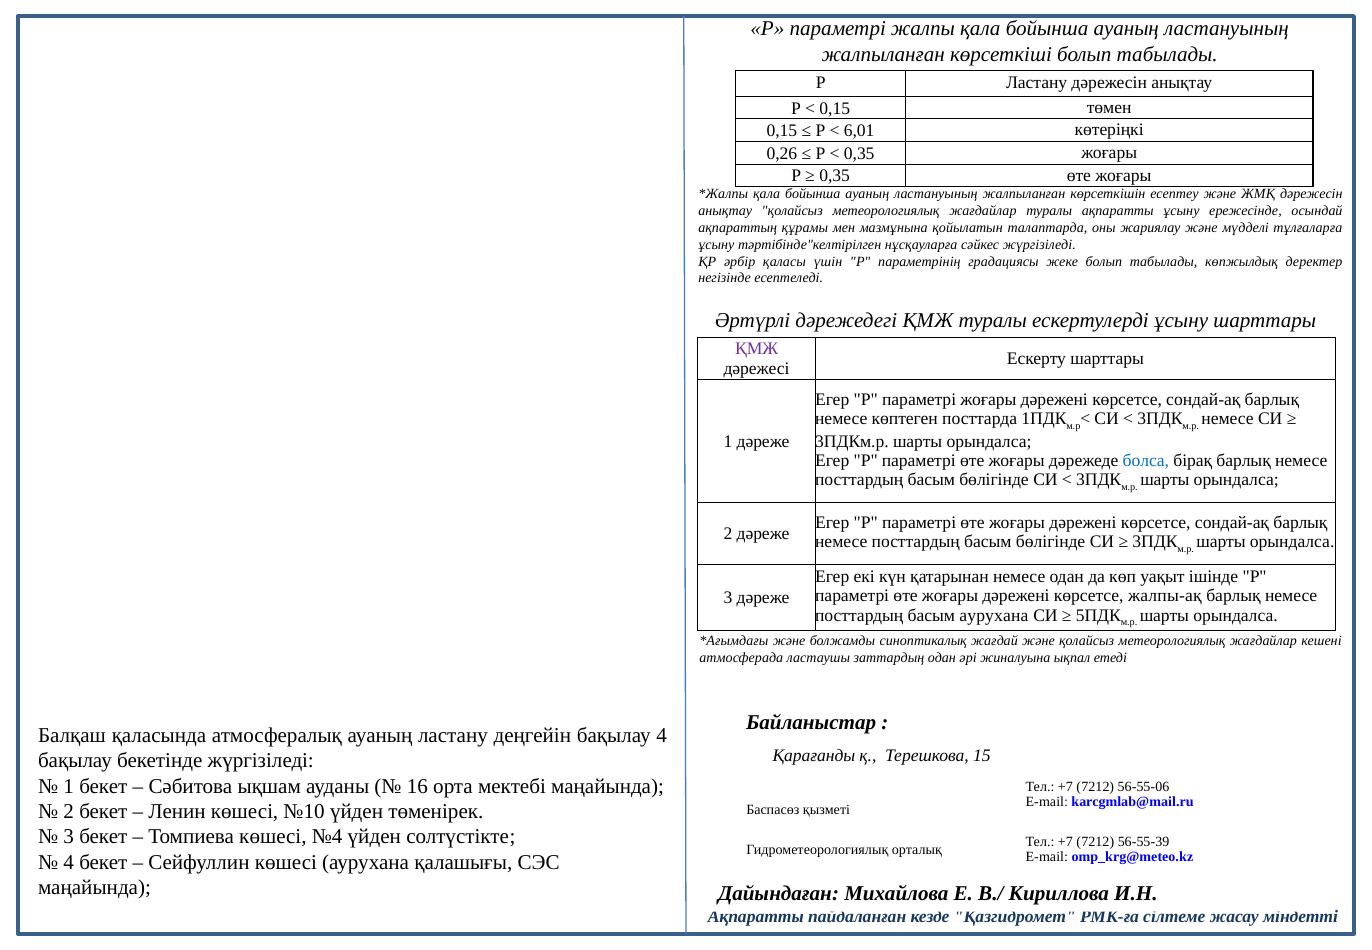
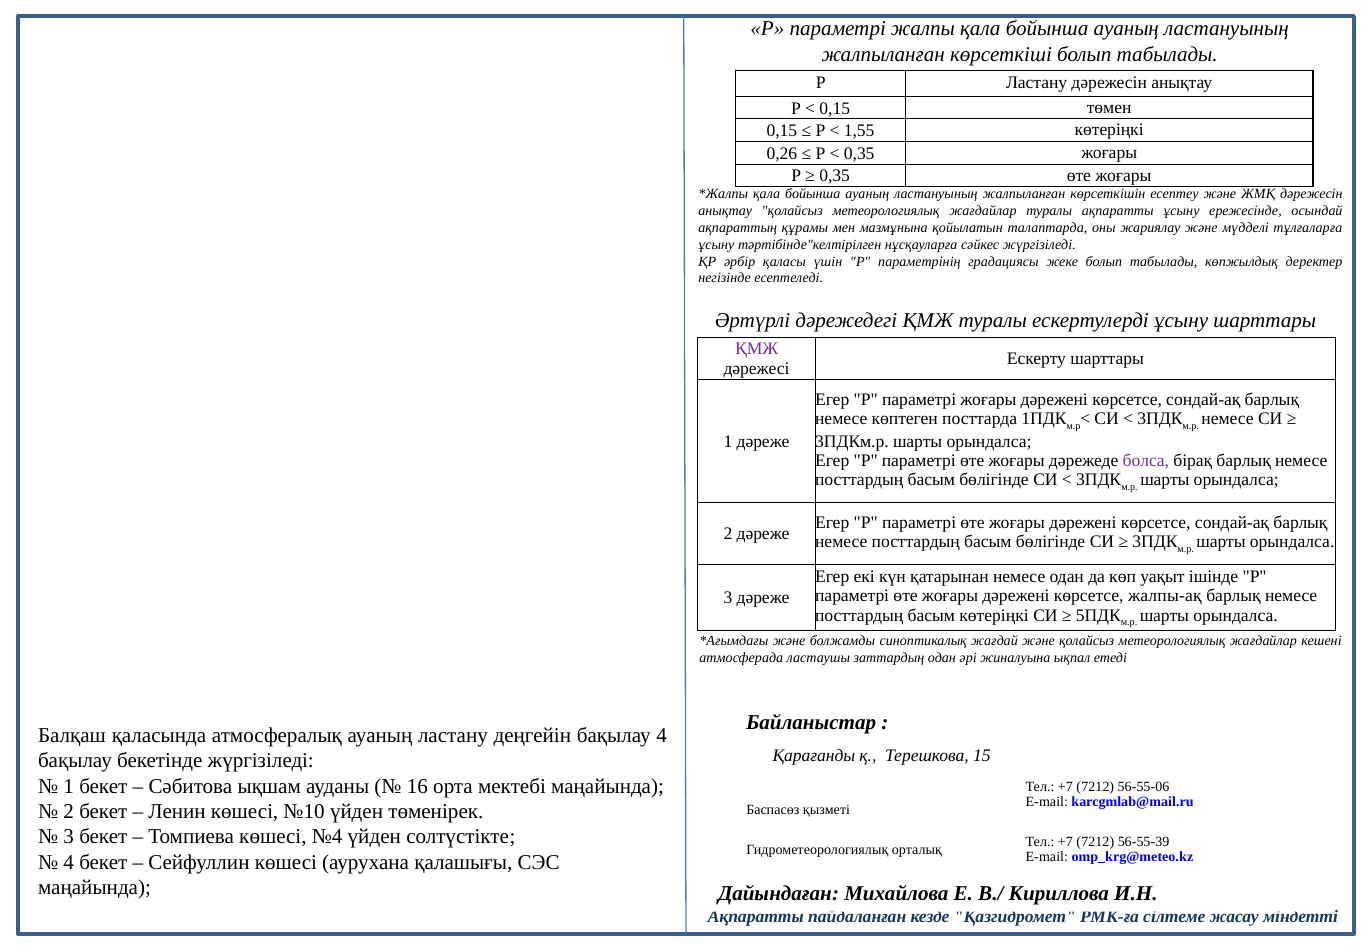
6,01: 6,01 -> 1,55 (859, 131)
болса colour: blue -> purple (1146, 461)
басым аурухана: аурухана -> көтеріңкі (994, 615)
